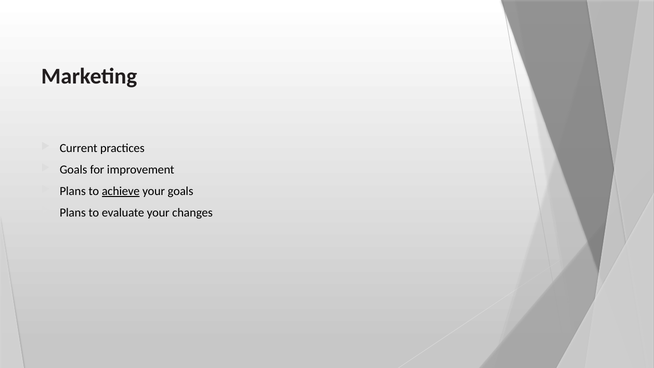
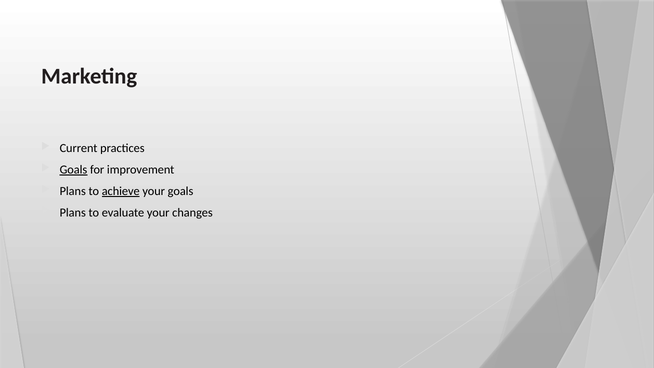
Goals underline: none -> present (73, 170)
